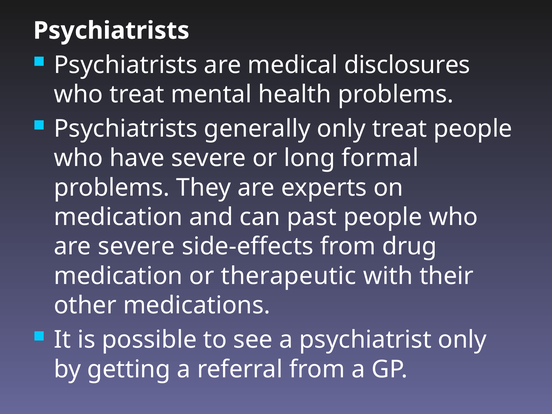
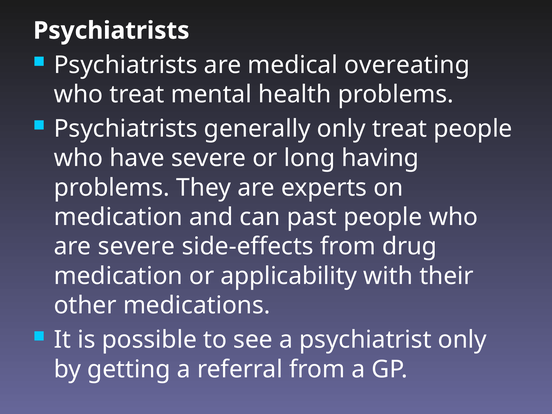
disclosures: disclosures -> overeating (407, 65)
formal: formal -> having (380, 158)
therapeutic: therapeutic -> applicability (289, 276)
